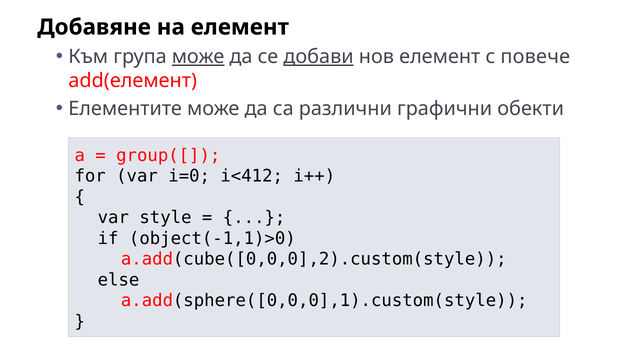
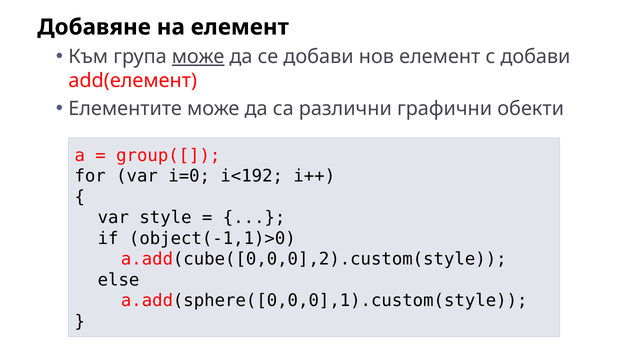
добави underline: present -> none (319, 57)
с повече: повече -> добави (535, 57)
i<412: i<412 -> i<192 (252, 176)
